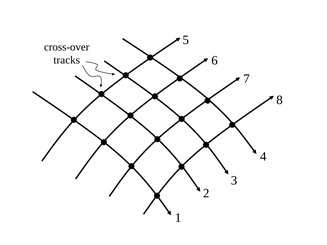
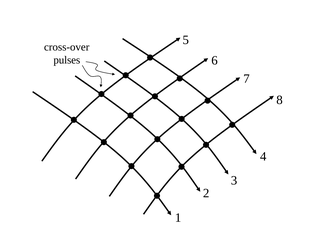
tracks: tracks -> pulses (67, 60)
